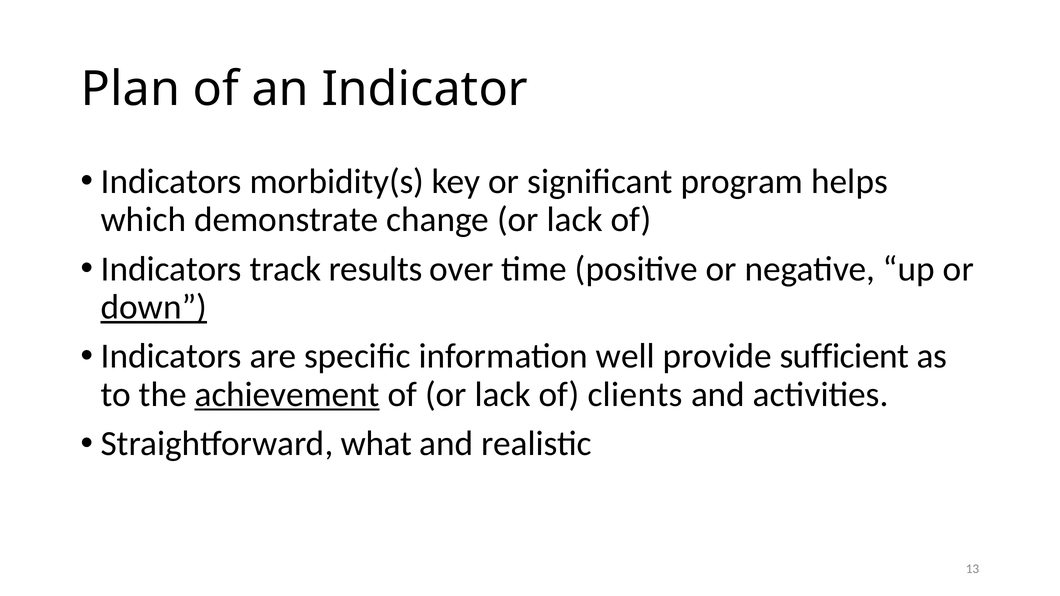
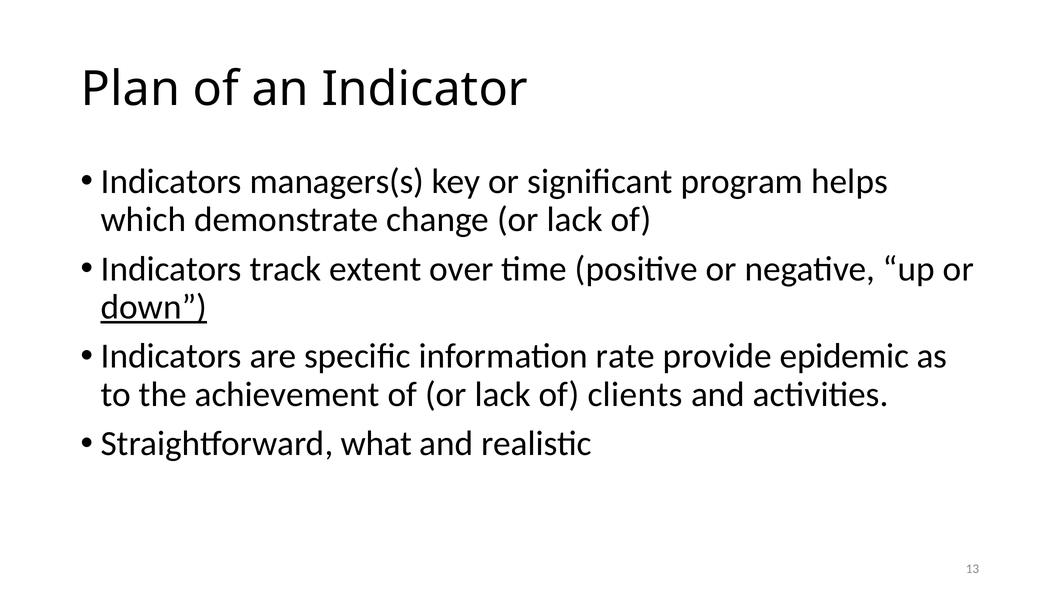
morbidity(s: morbidity(s -> managers(s (337, 182)
results: results -> extent (375, 269)
well: well -> rate (625, 356)
sufficient: sufficient -> epidemic (844, 356)
achievement underline: present -> none (287, 395)
